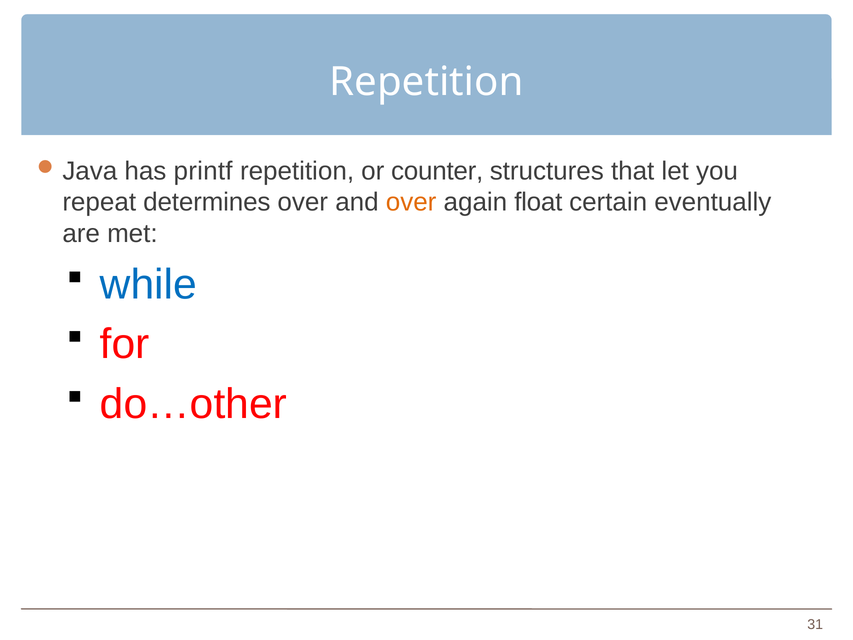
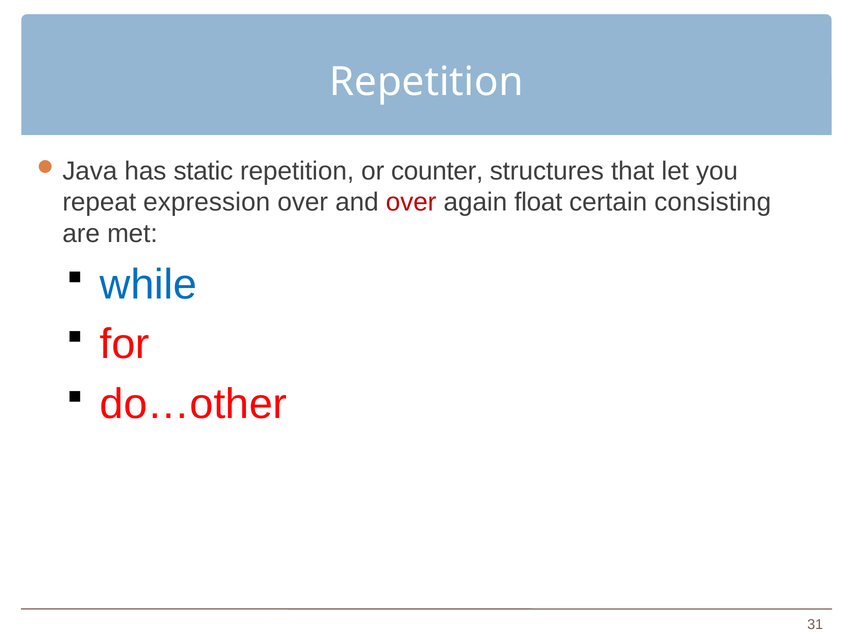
printf: printf -> static (203, 171)
determines: determines -> expression (207, 202)
over colour: orange -> red (411, 202)
eventually: eventually -> consisting (713, 202)
